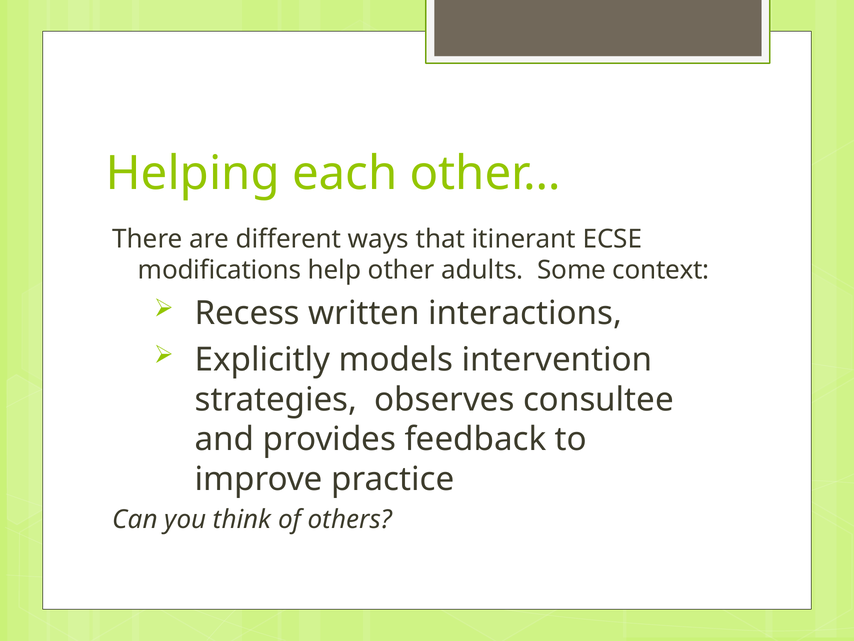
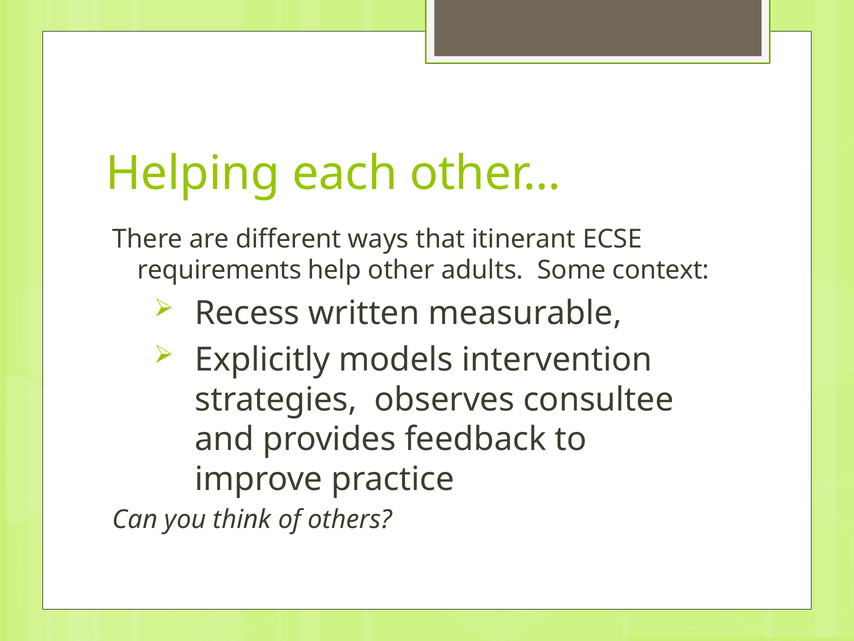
modifications: modifications -> requirements (220, 270)
interactions: interactions -> measurable (525, 313)
